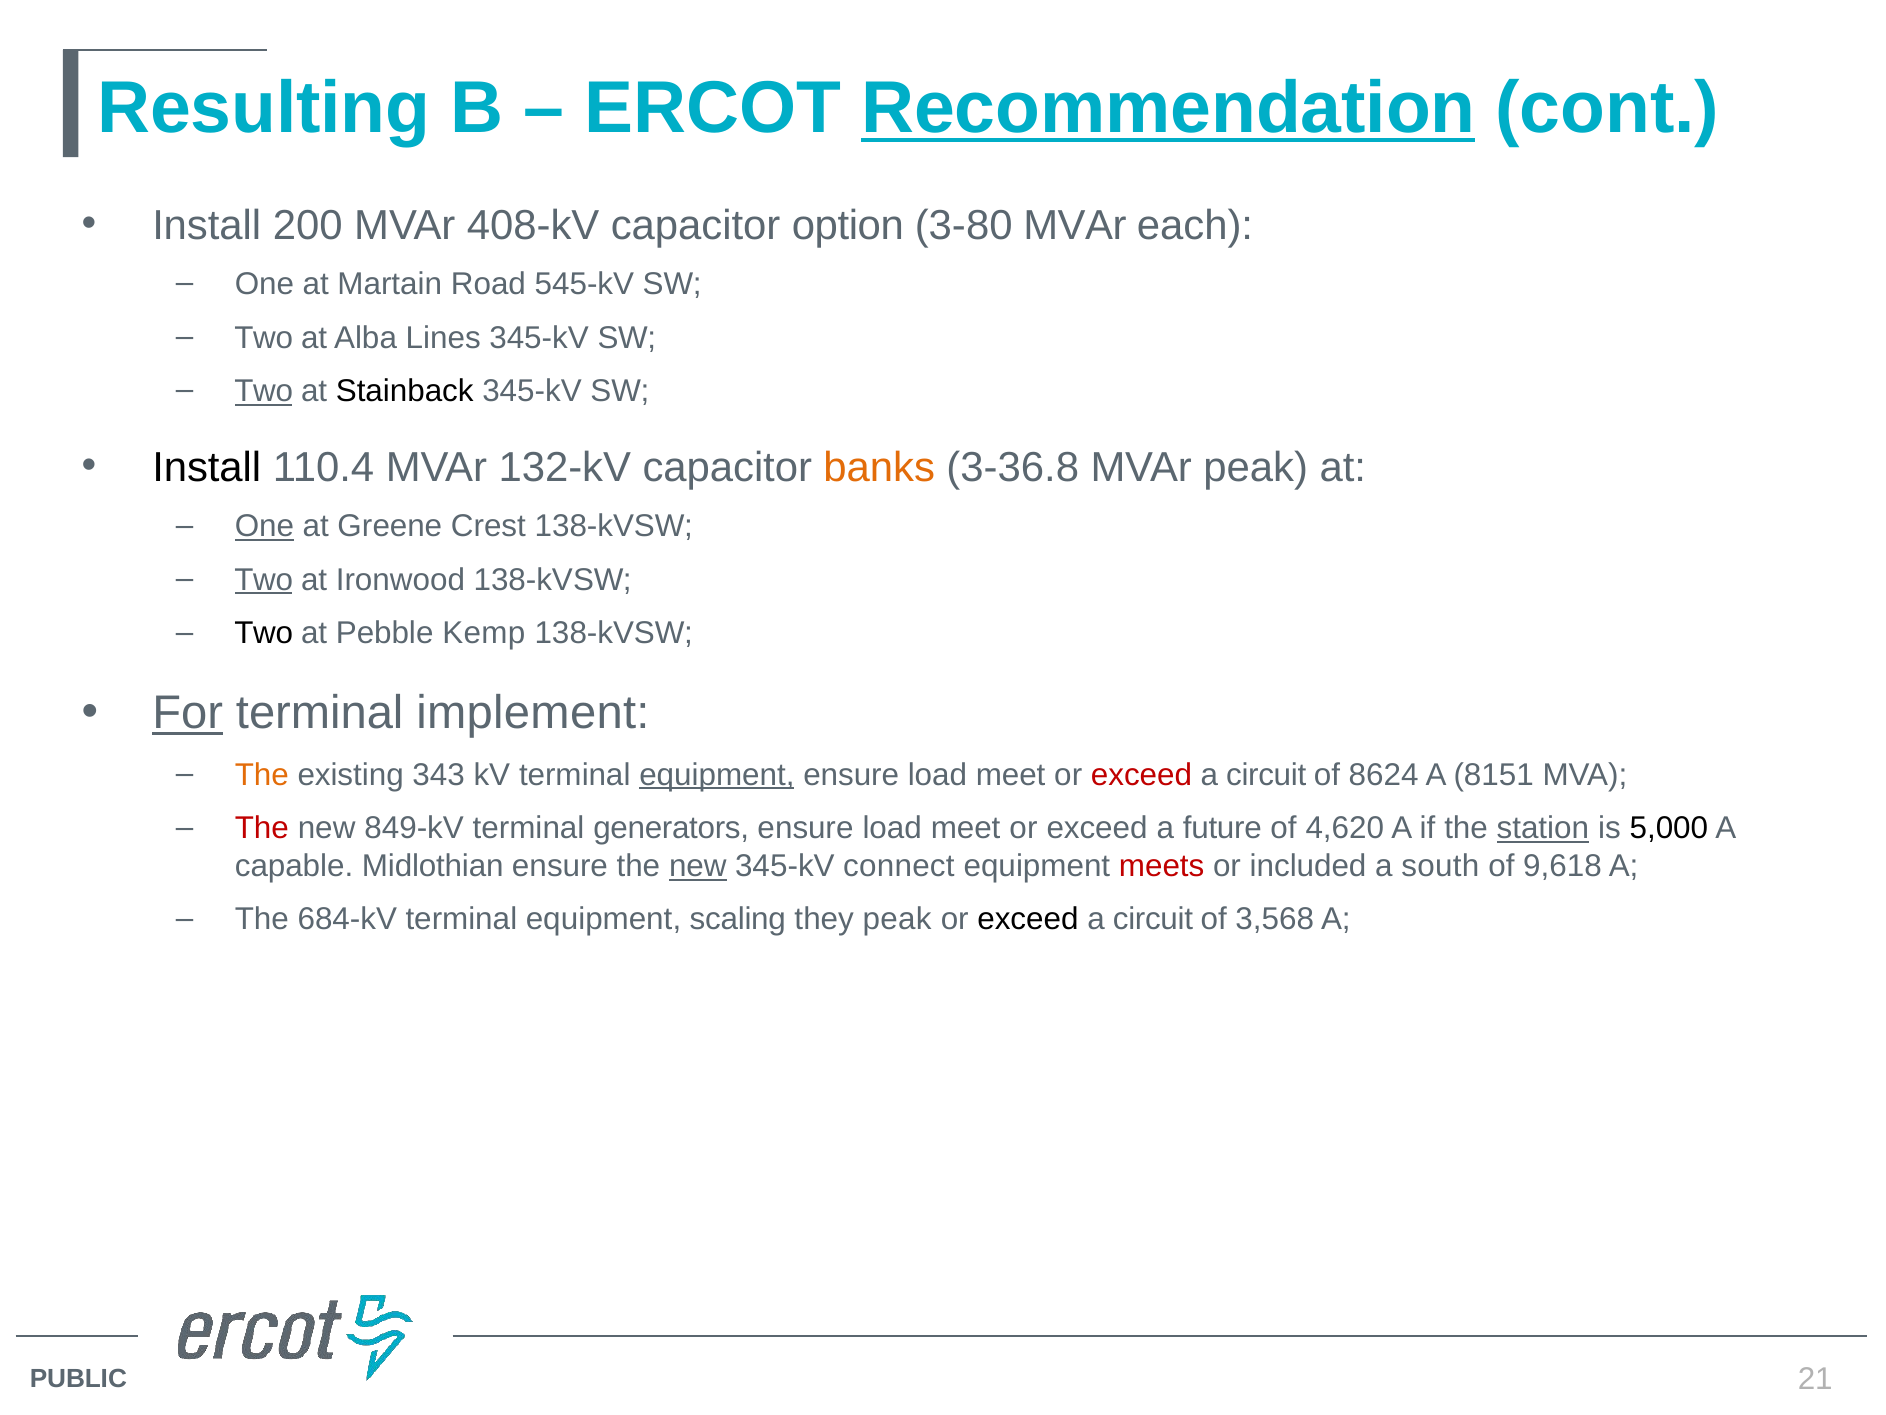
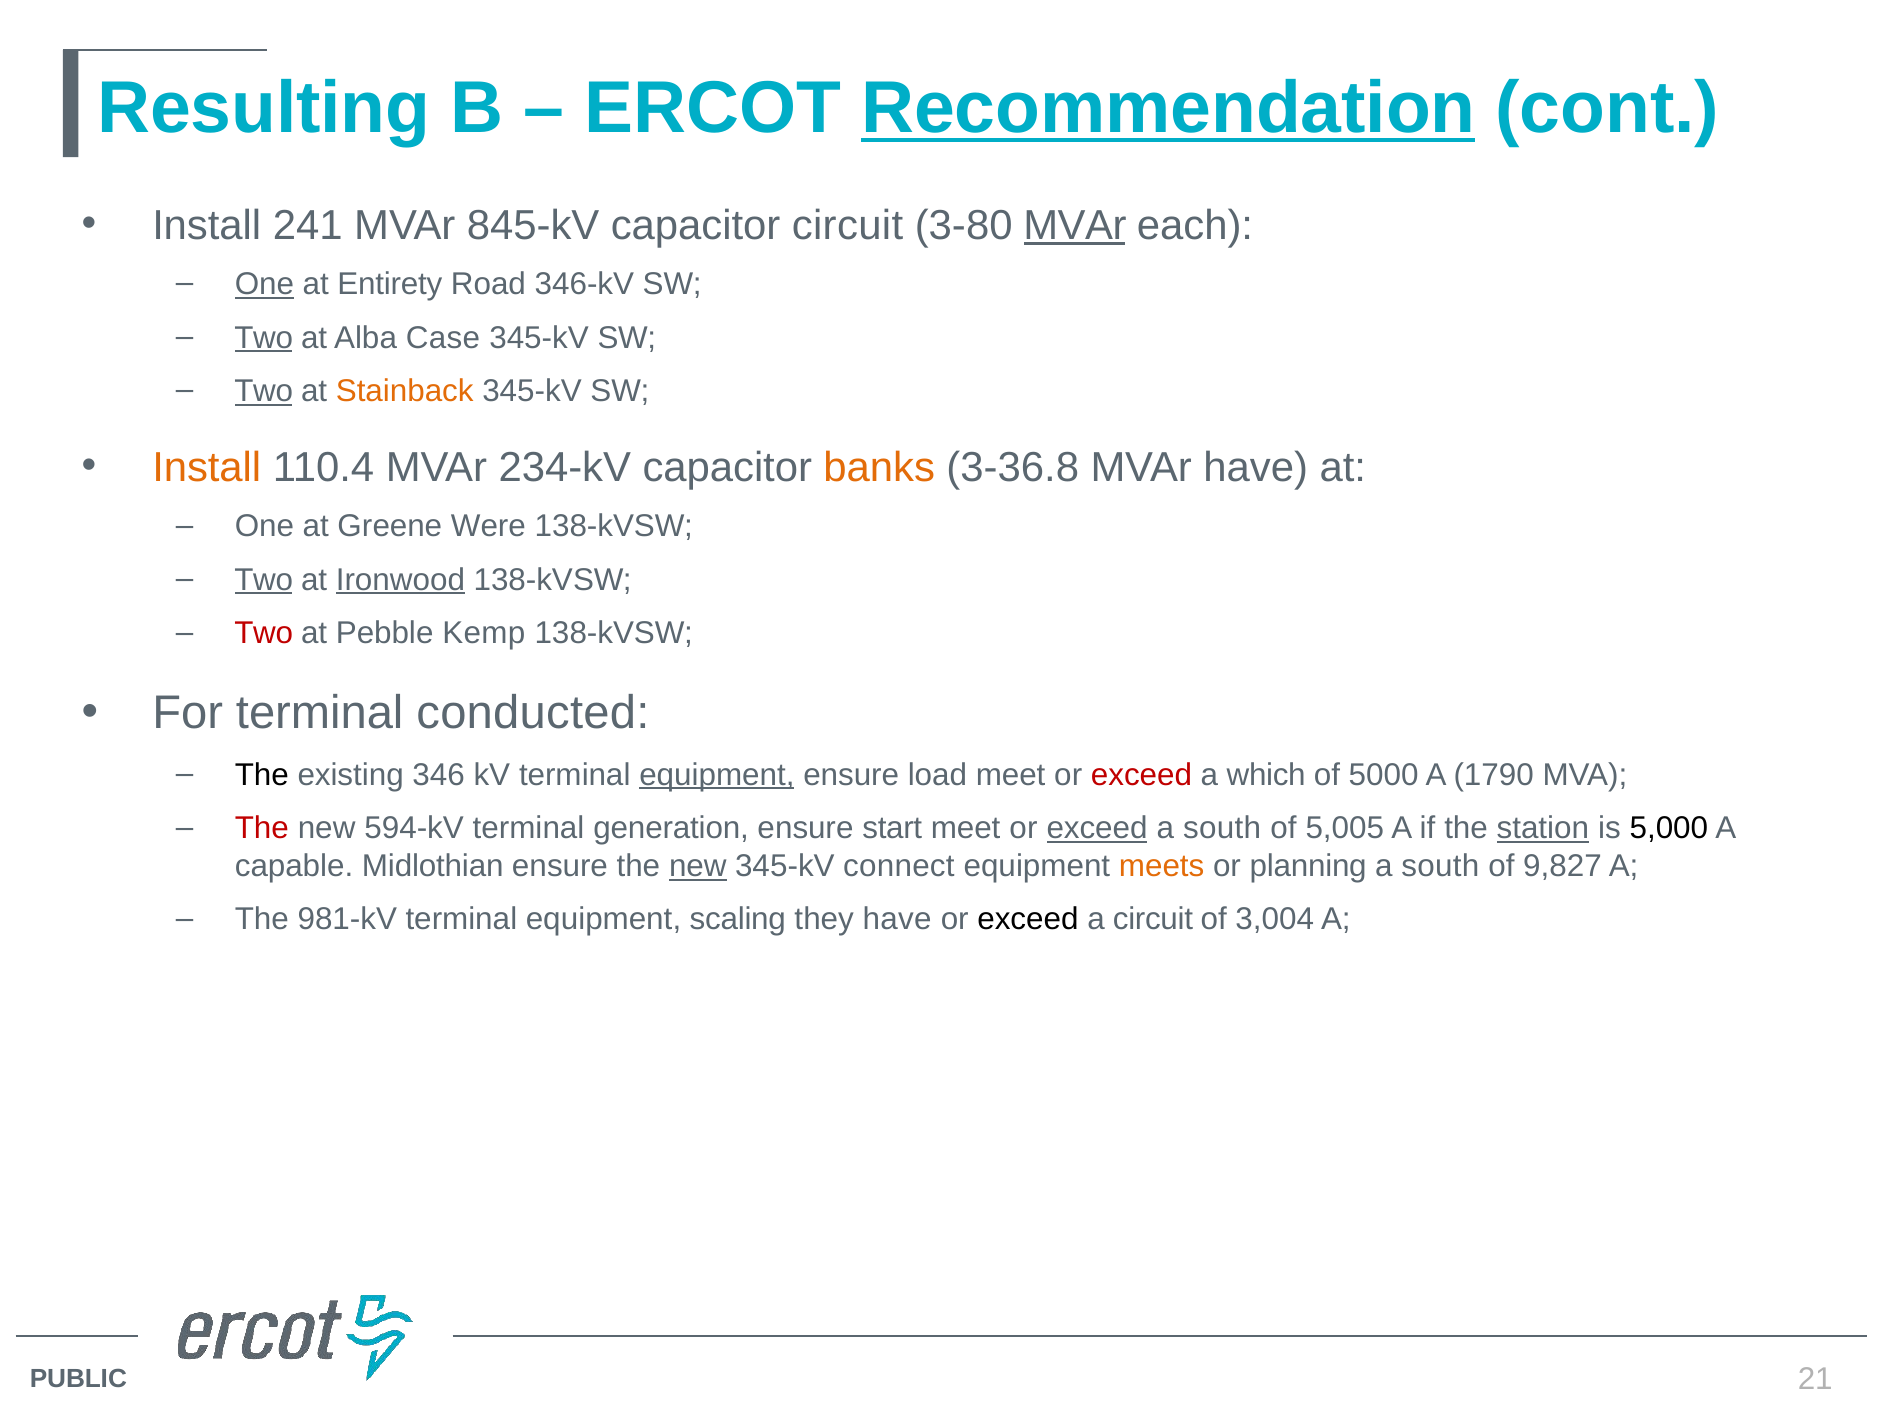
200: 200 -> 241 (308, 225)
408-kV: 408-kV -> 845-kV (533, 225)
capacitor option: option -> circuit (847, 225)
MVAr underline: none -> present (1075, 225)
One underline: none -> present (264, 284)
Martain: Martain -> Entirety (390, 284)
545-kV: 545-kV -> 346-kV (584, 284)
Two underline: none -> present (264, 338)
Lines: Lines -> Case (443, 338)
Stainback colour: black -> orange (405, 391)
Install colour: black -> orange (207, 467)
132-kV: 132-kV -> 234-kV (565, 467)
MVAr peak: peak -> have (1256, 467)
One underline: present -> none (264, 526)
Crest: Crest -> Were (488, 526)
Ironwood underline: none -> present (400, 580)
Two colour: black -> red (264, 633)
For underline: present -> none (188, 713)
implement: implement -> conducted (533, 713)
The colour: orange -> black (262, 775)
343: 343 -> 346 (439, 775)
circuit: circuit -> which (1266, 775)
8624: 8624 -> 5000 (1384, 775)
8151: 8151 -> 1790 (1494, 775)
849-kV: 849-kV -> 594-kV (414, 828)
generators: generators -> generation (671, 828)
load: load -> start (892, 828)
exceed underline: none -> present (1097, 828)
future: future -> south (1222, 828)
4,620: 4,620 -> 5,005 (1345, 828)
meets colour: red -> orange (1162, 866)
included: included -> planning (1308, 866)
9,618: 9,618 -> 9,827 (1563, 866)
684-kV: 684-kV -> 981-kV (347, 919)
they peak: peak -> have (897, 919)
3,568: 3,568 -> 3,004 (1275, 919)
